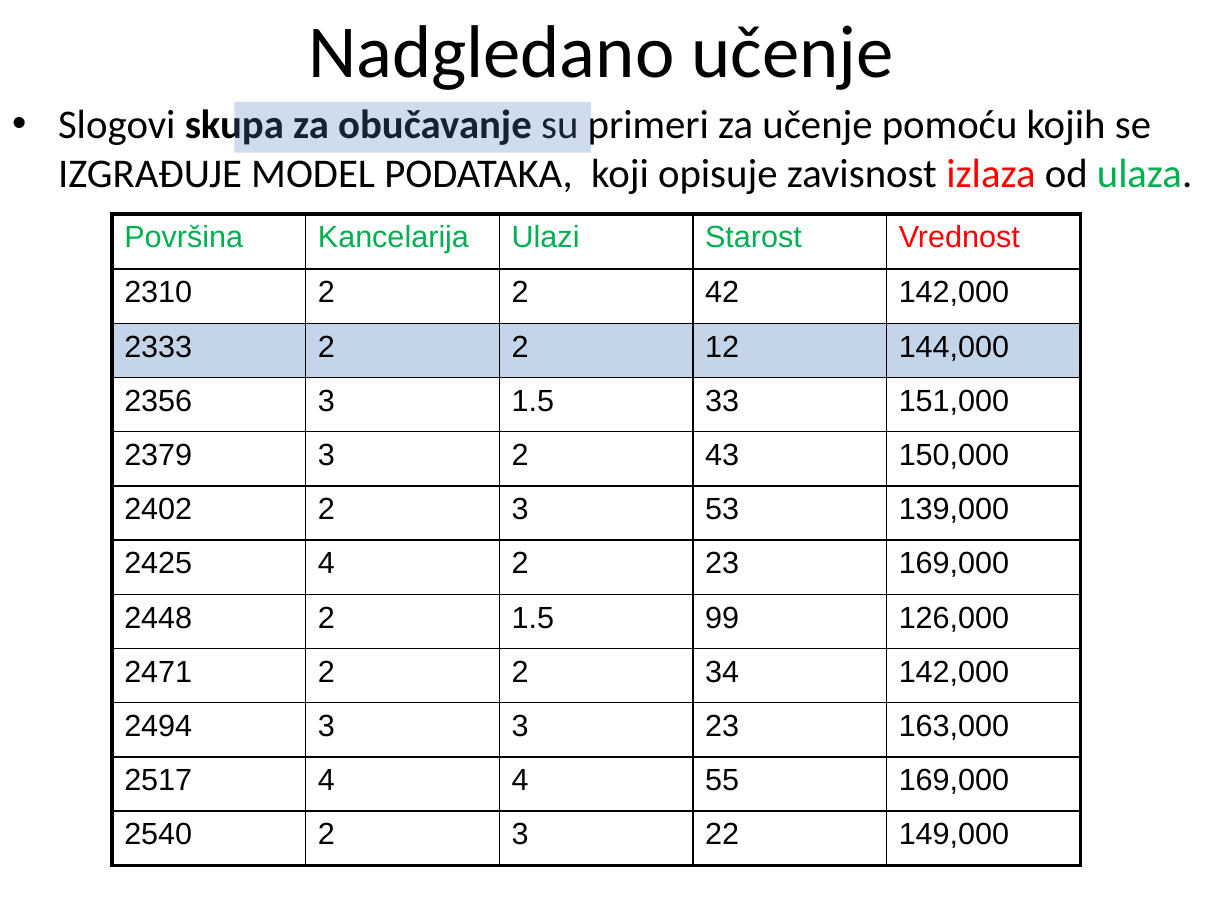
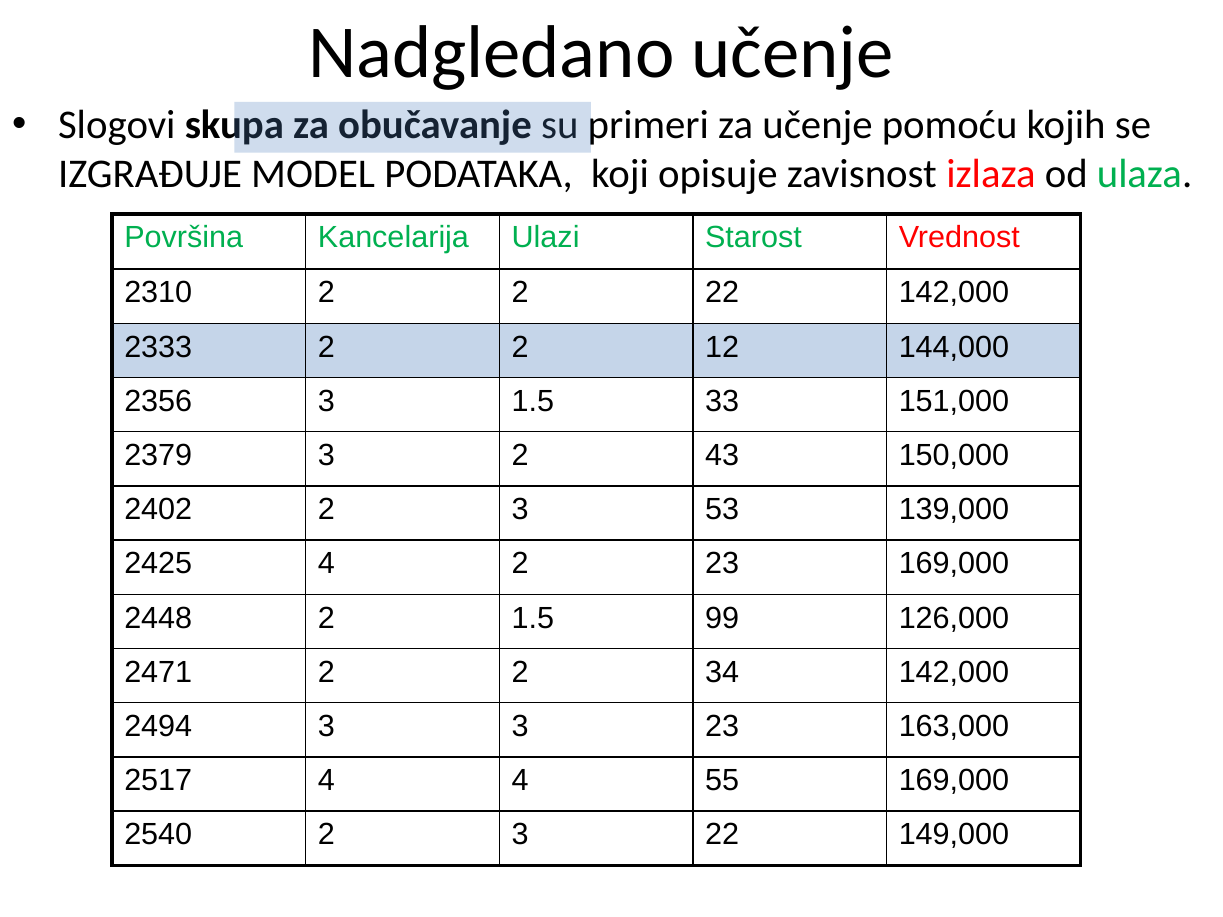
2 42: 42 -> 22 (722, 293)
